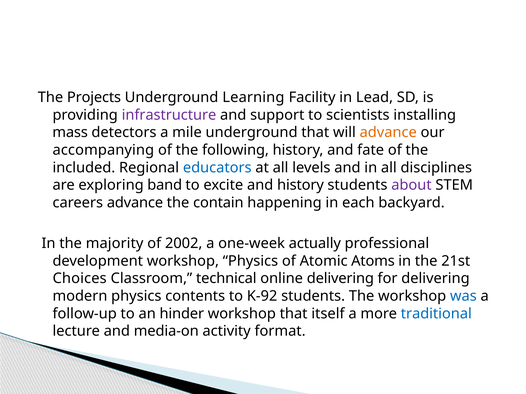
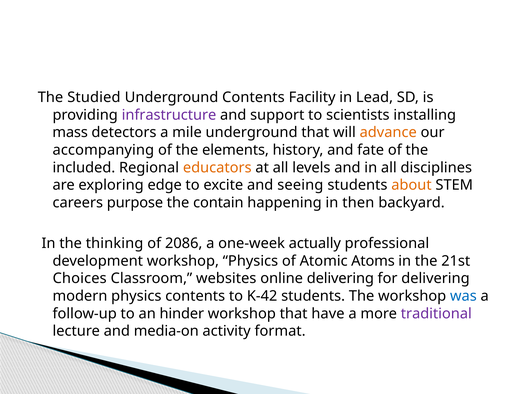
Projects: Projects -> Studied (94, 98)
Underground Learning: Learning -> Contents (253, 98)
following: following -> elements (236, 150)
educators colour: blue -> orange (217, 168)
band: band -> edge (165, 185)
and history: history -> seeing (300, 185)
about colour: purple -> orange (411, 185)
careers advance: advance -> purpose (135, 203)
each: each -> then (358, 203)
majority: majority -> thinking (115, 244)
2002: 2002 -> 2086 (184, 244)
technical: technical -> websites (226, 279)
K-92: K-92 -> K-42 (262, 296)
itself: itself -> have (328, 314)
traditional colour: blue -> purple (436, 314)
